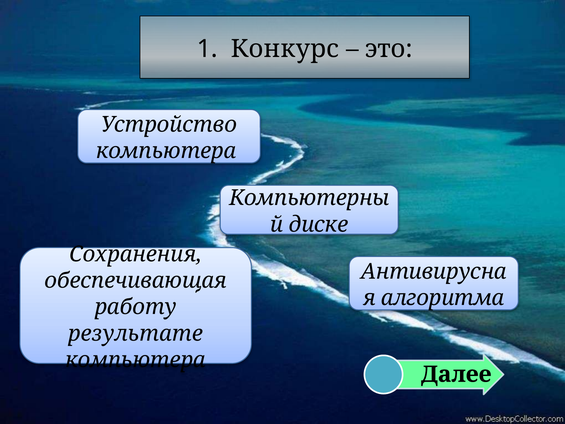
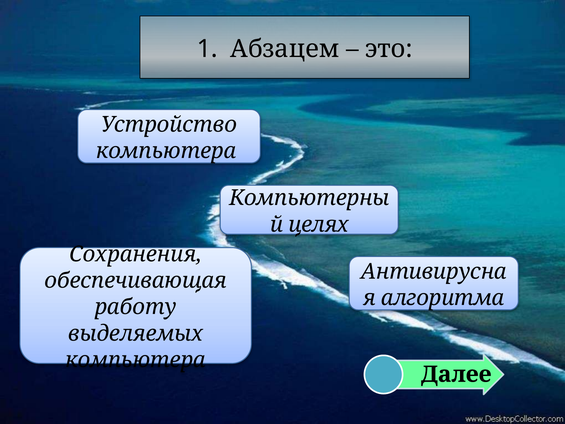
Конкурс: Конкурс -> Абзацем (285, 49)
диске: диске -> целях (319, 224)
результате: результате -> выделяемых (136, 333)
